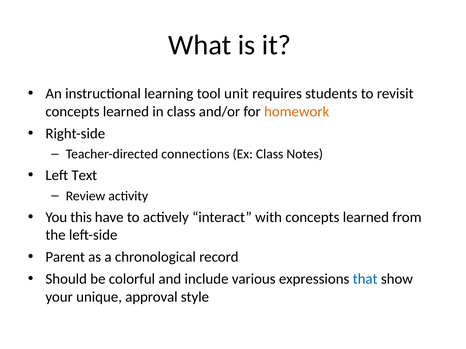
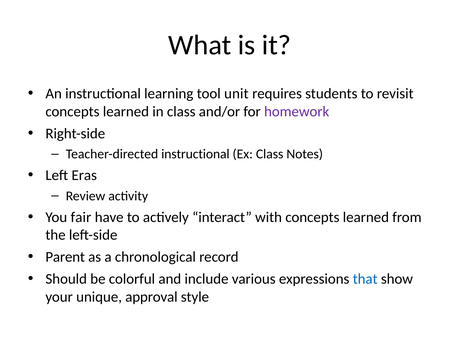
homework colour: orange -> purple (297, 112)
Teacher-directed connections: connections -> instructional (195, 154)
Text: Text -> Eras (84, 176)
this: this -> fair (81, 218)
